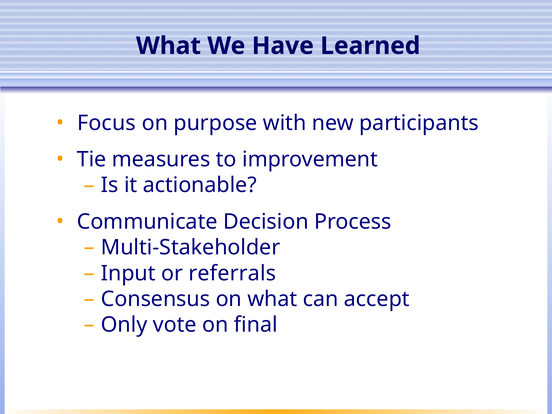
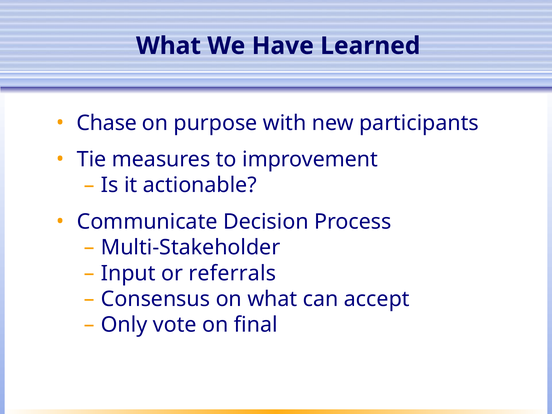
Focus: Focus -> Chase (107, 123)
